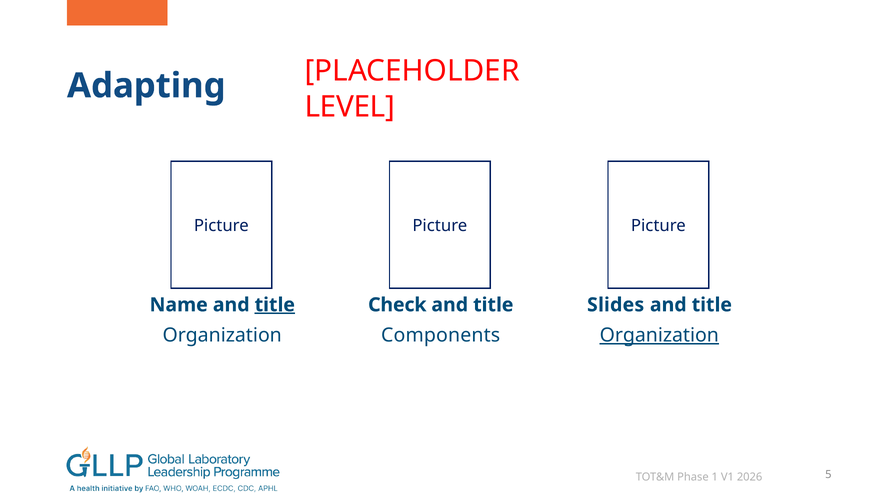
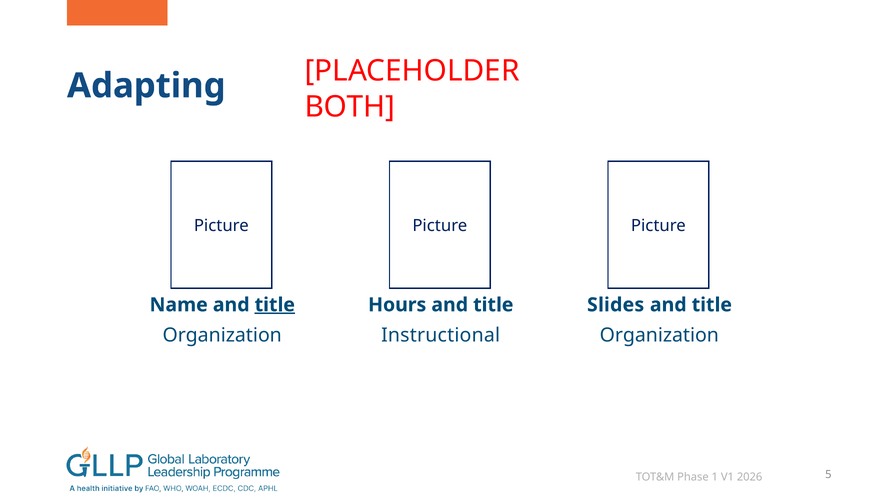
LEVEL: LEVEL -> BOTH (350, 107)
Check: Check -> Hours (397, 304)
Components: Components -> Instructional (441, 335)
Organization underline: present -> none (659, 335)
